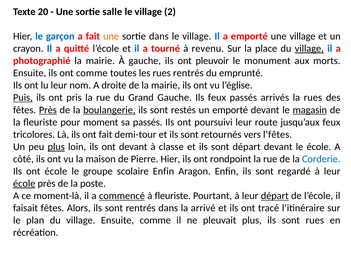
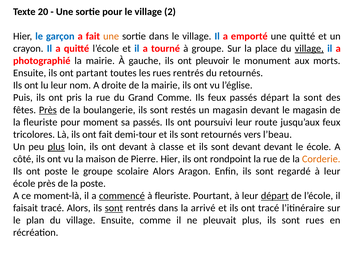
sortie salle: salle -> pour (112, 12)
une village: village -> quitté (302, 36)
à revenu: revenu -> groupe (208, 49)
ont comme: comme -> partant (92, 73)
du emprunté: emprunté -> retournés (241, 73)
Puis underline: present -> none (23, 98)
Grand Gauche: Gauche -> Comme (175, 98)
passés arrivés: arrivés -> départ (275, 98)
la rues: rues -> sont (313, 98)
boulangerie underline: present -> none (109, 110)
un emporté: emporté -> magasin (230, 110)
magasin underline: present -> none (310, 110)
l’fêtes: l’fêtes -> l’beau (278, 135)
sont départ: départ -> devant (247, 147)
Corderie colour: blue -> orange (321, 159)
ont école: école -> poste (56, 171)
scolaire Enfin: Enfin -> Alors (163, 171)
école underline: present -> none (24, 184)
faisait fêtes: fêtes -> tracé (52, 208)
sont underline: none -> present (114, 208)
